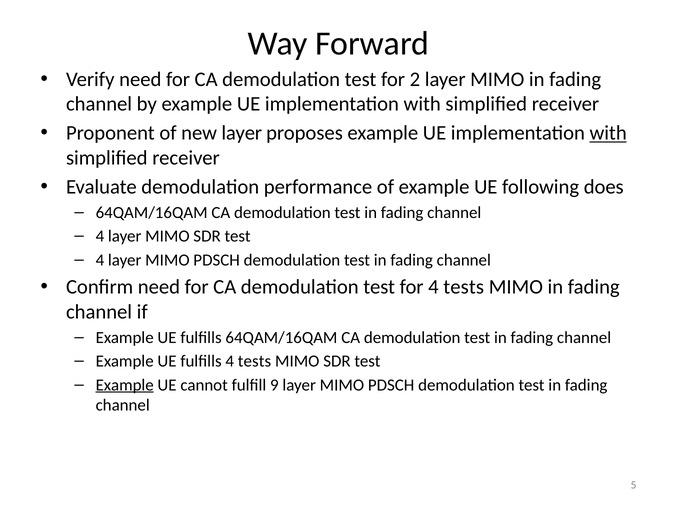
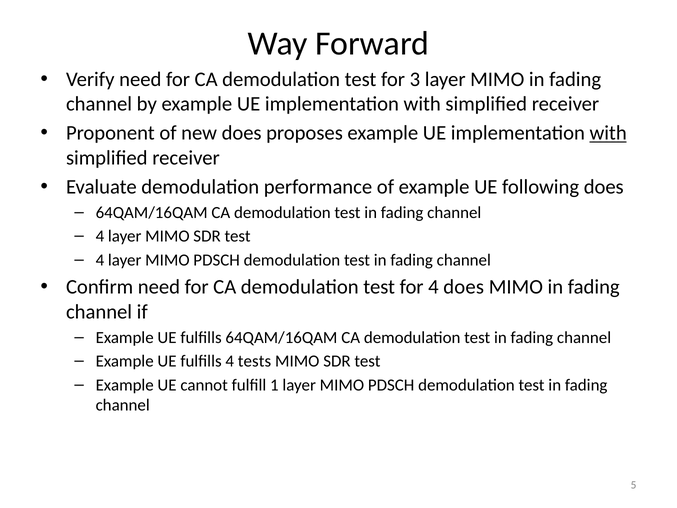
2: 2 -> 3 (415, 79)
new layer: layer -> does (242, 133)
for 4 tests: tests -> does (464, 287)
Example underline: present -> none (125, 385)
9: 9 -> 1 (274, 385)
